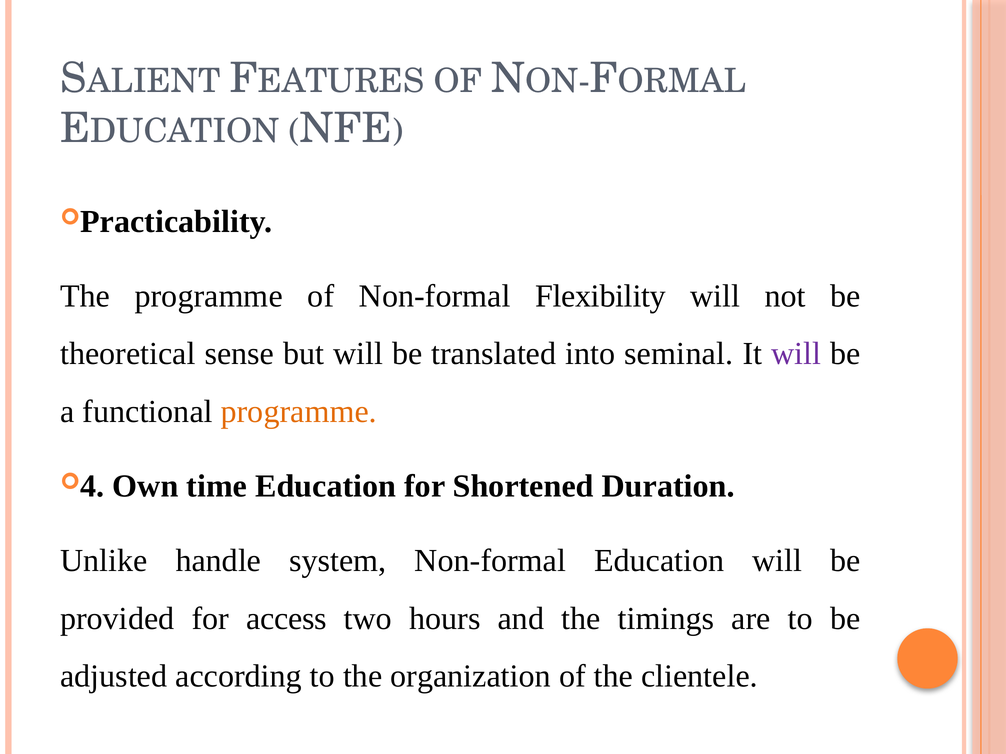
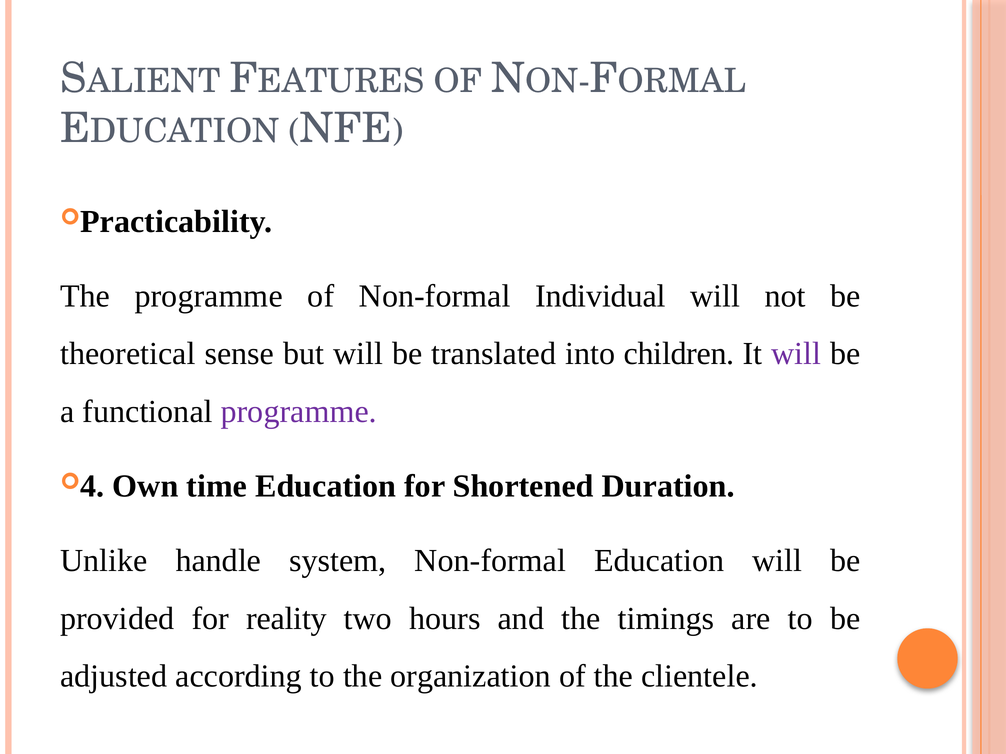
Flexibility: Flexibility -> Individual (600, 296)
seminal: seminal -> children (679, 354)
programme colour: orange -> purple (299, 412)
access: access -> reality (287, 619)
